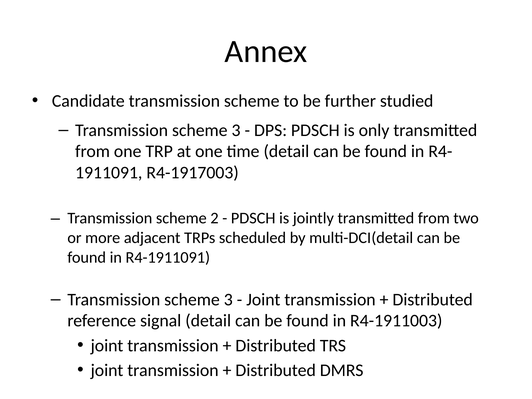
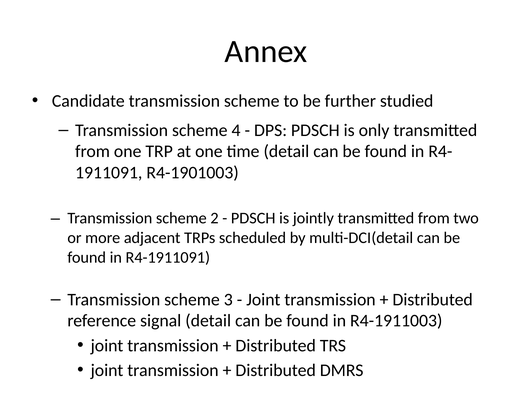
3: 3 -> 4 (236, 130)
R4-1917003: R4-1917003 -> R4-1901003 (193, 173)
